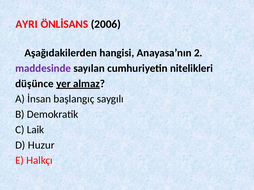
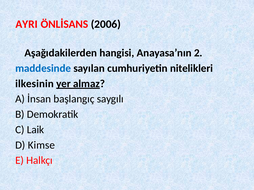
maddesinde colour: purple -> blue (43, 68)
düşünce: düşünce -> ilkesinin (34, 84)
Huzur: Huzur -> Kimse (41, 145)
